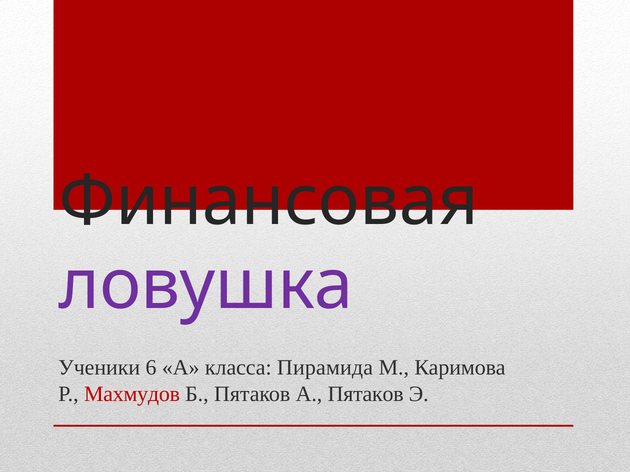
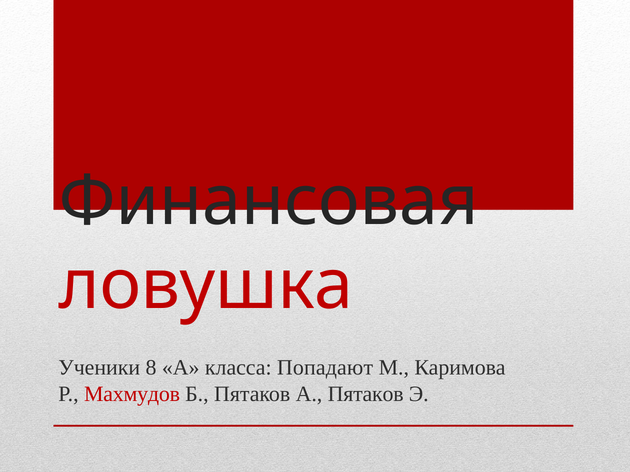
ловушка colour: purple -> red (206, 285)
6: 6 -> 8 (151, 368)
Пирамида: Пирамида -> Попадают (325, 368)
